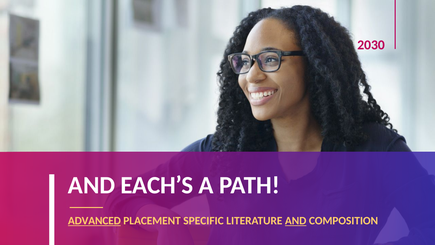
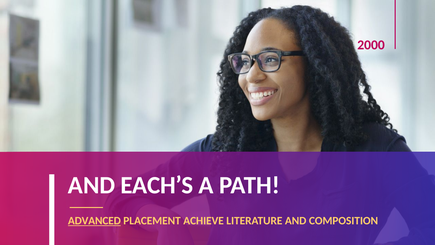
2030: 2030 -> 2000 (371, 45)
SPECIFIC: SPECIFIC -> ACHIEVE (204, 220)
AND underline: present -> none (296, 220)
